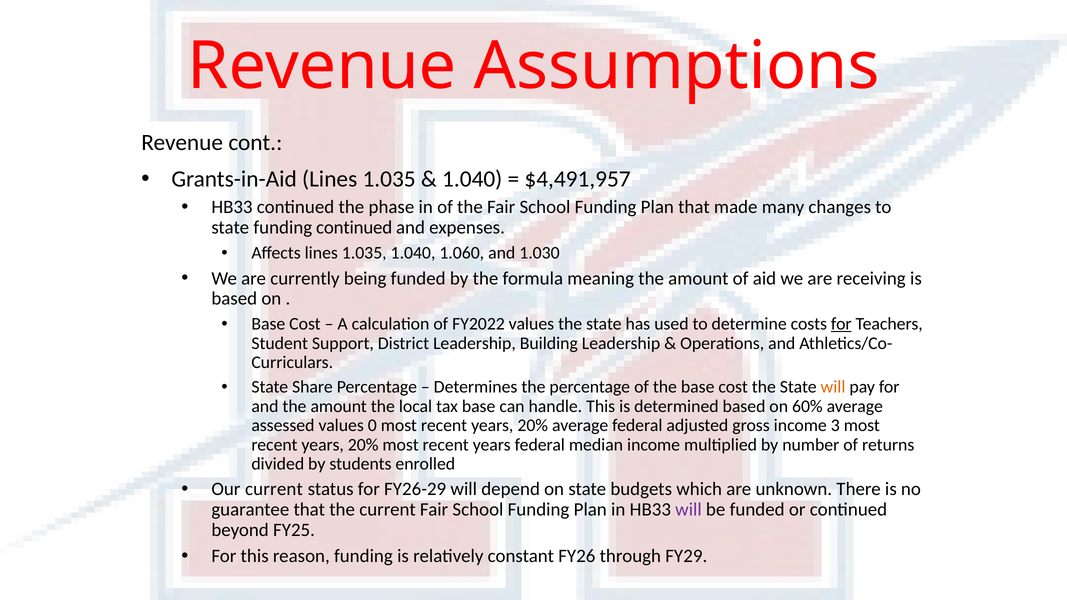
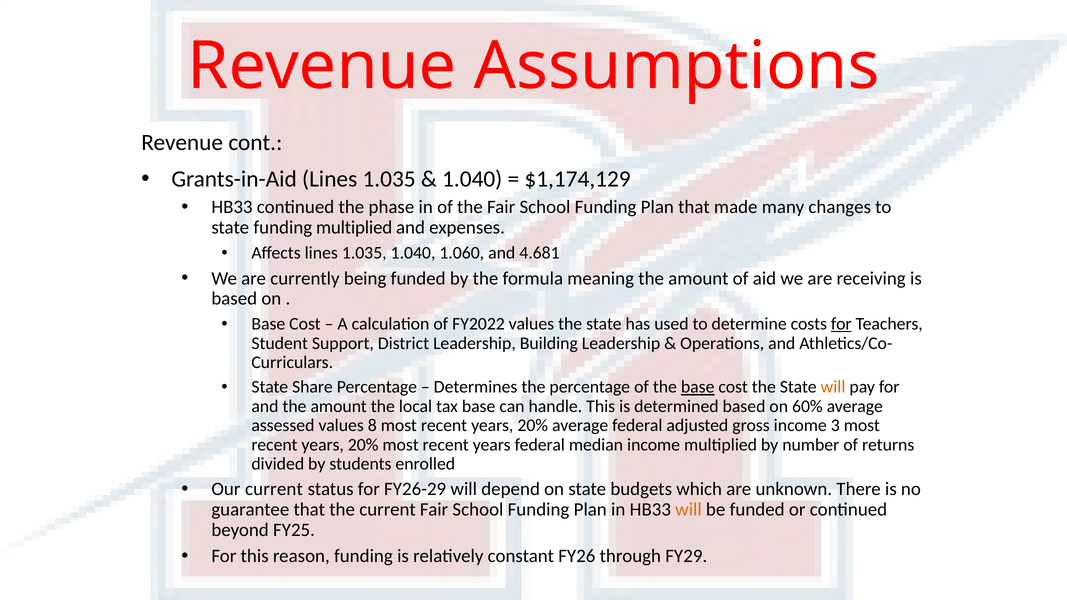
$4,491,957: $4,491,957 -> $1,174,129 (578, 179)
funding continued: continued -> multiplied (354, 228)
1.030: 1.030 -> 4.681 (539, 253)
base underline: none -> present (698, 387)
0: 0 -> 8 (372, 426)
will colour: purple -> orange (689, 510)
